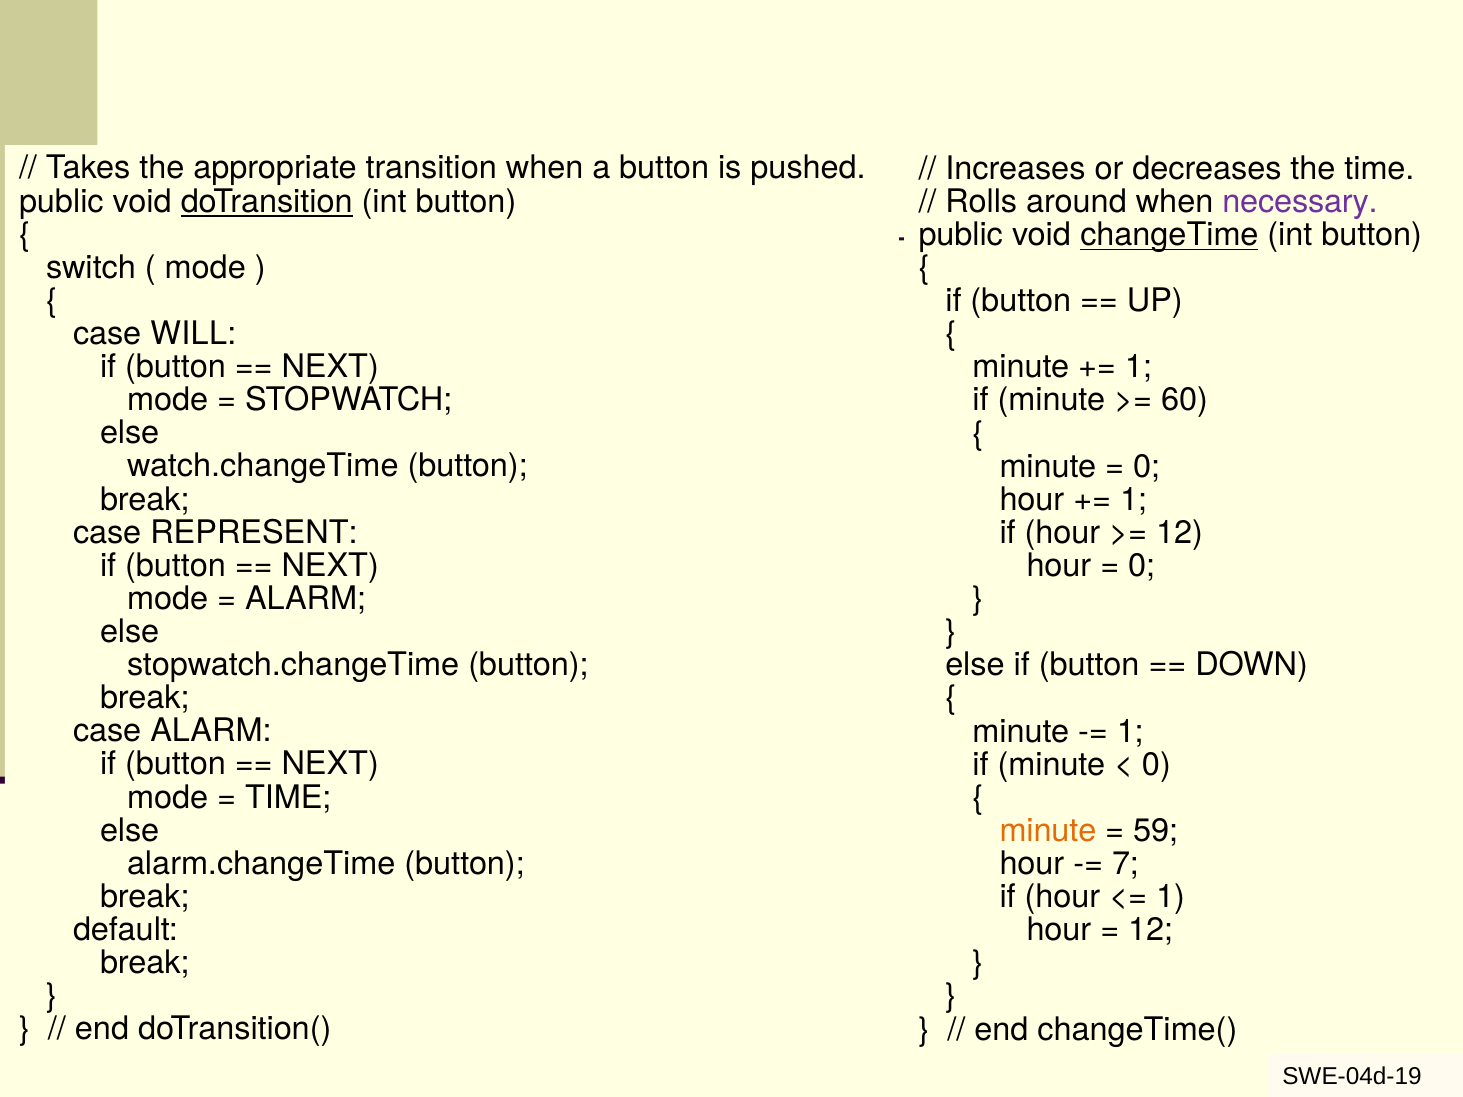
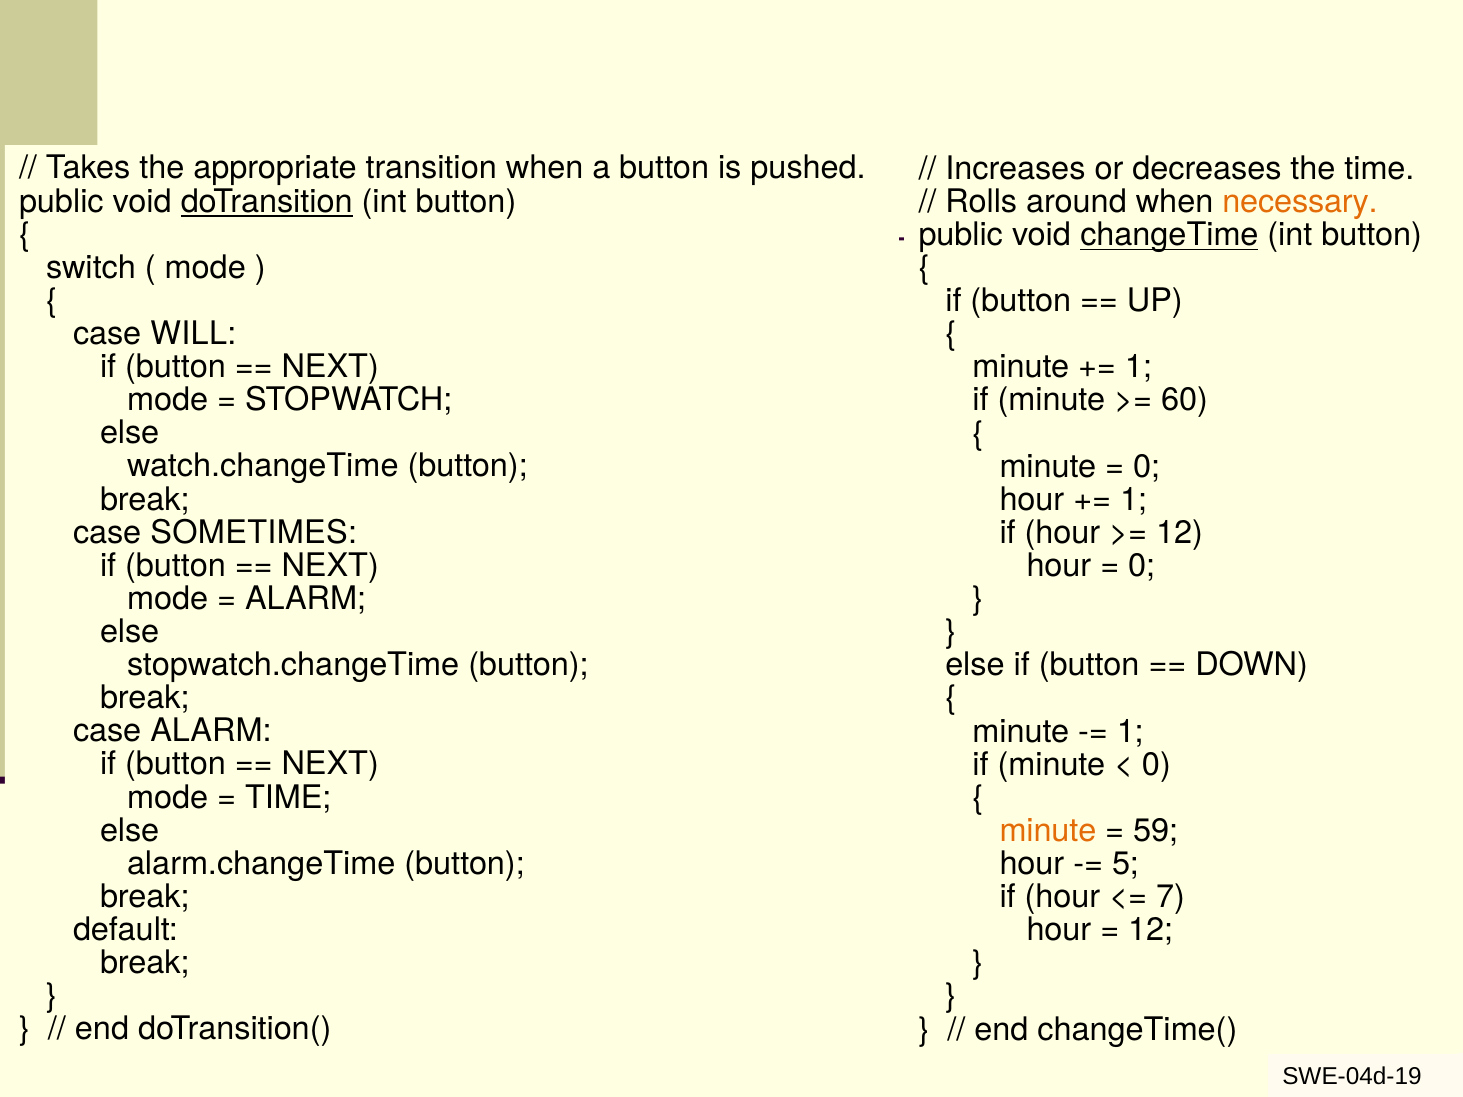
necessary colour: purple -> orange (1300, 202)
REPRESENT: REPRESENT -> SOMETIMES (254, 533)
7: 7 -> 5 (1126, 864)
1: 1 -> 7 (1171, 897)
